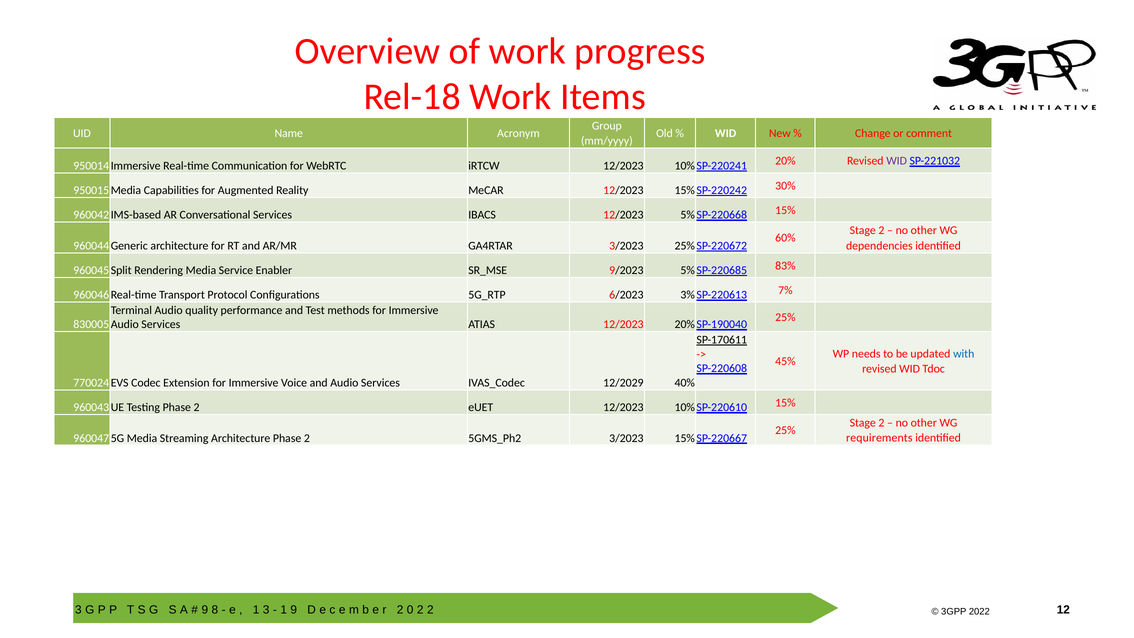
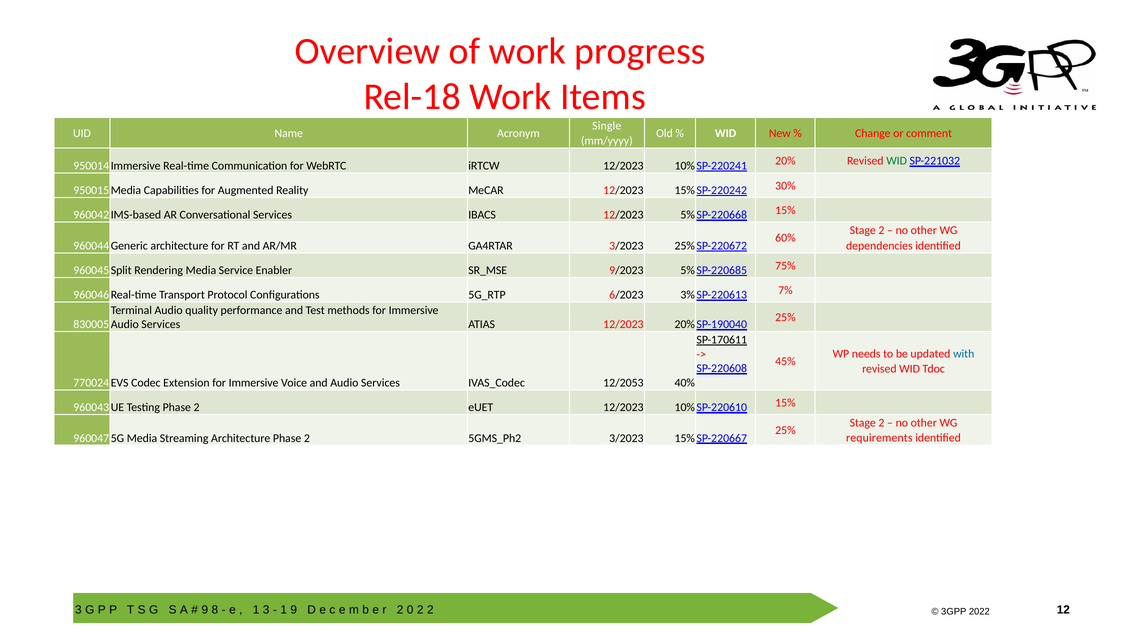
Group: Group -> Single (607, 126)
WID colour: purple -> green (897, 161)
83%: 83% -> 75% (785, 266)
12/2029: 12/2029 -> 12/2053 (623, 383)
